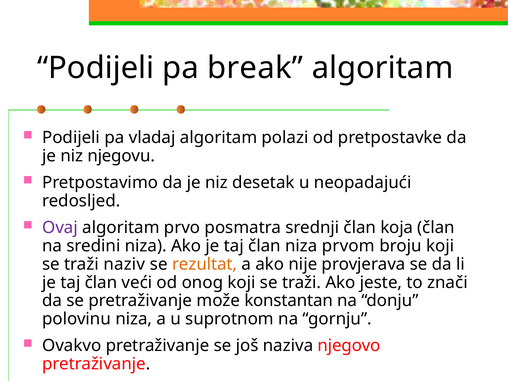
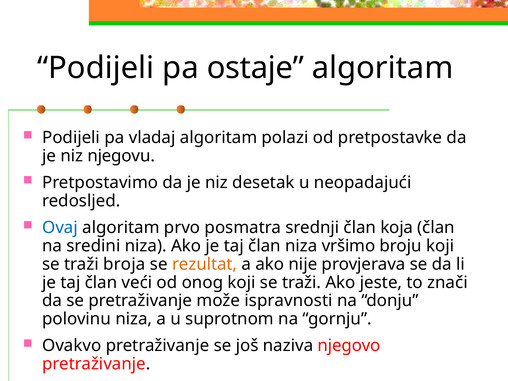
break: break -> ostaje (255, 68)
Ovaj colour: purple -> blue (60, 228)
prvom: prvom -> vršimo (349, 246)
naziv: naziv -> broja (124, 264)
konstantan: konstantan -> ispravnosti (288, 301)
